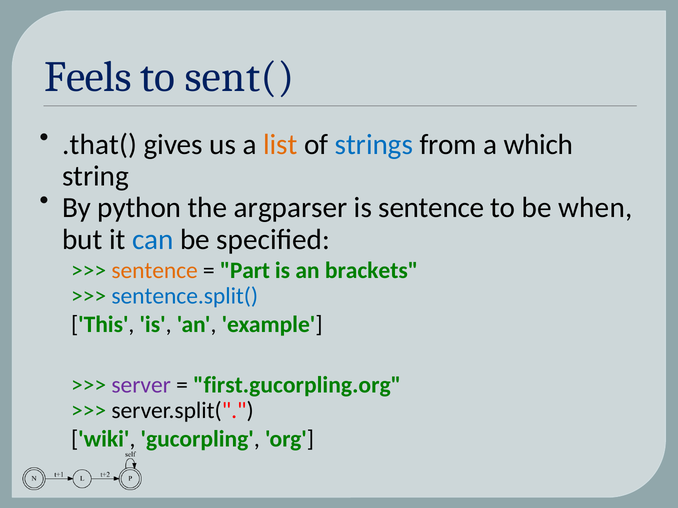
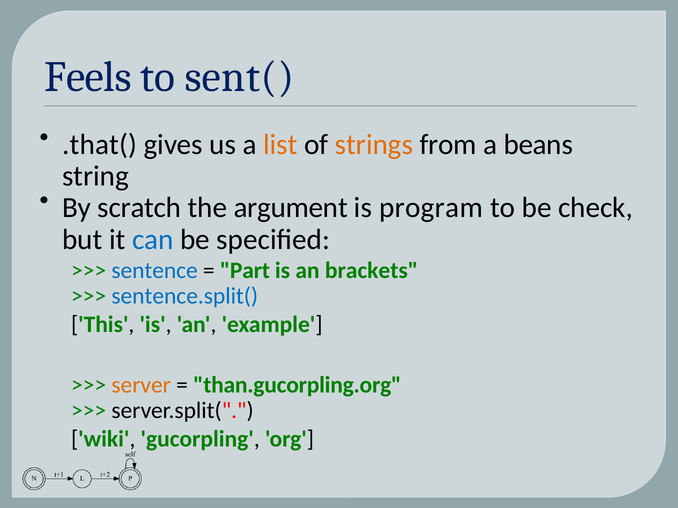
strings colour: blue -> orange (374, 145)
which: which -> beans (538, 145)
python: python -> scratch (139, 208)
argparser: argparser -> argument (291, 208)
is sentence: sentence -> program (431, 208)
when: when -> check (596, 208)
sentence colour: orange -> blue (155, 271)
server colour: purple -> orange (141, 385)
first.gucorpling.org: first.gucorpling.org -> than.gucorpling.org (297, 385)
